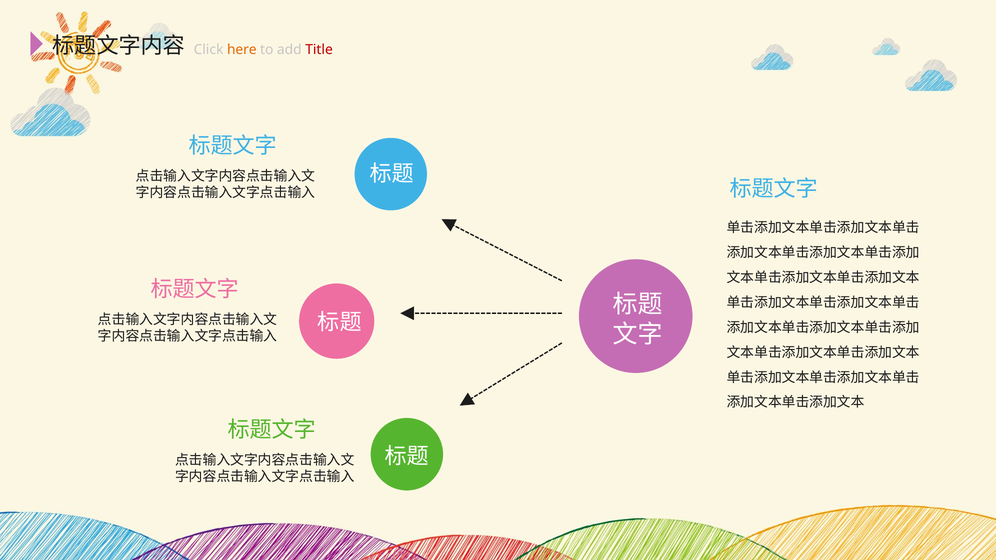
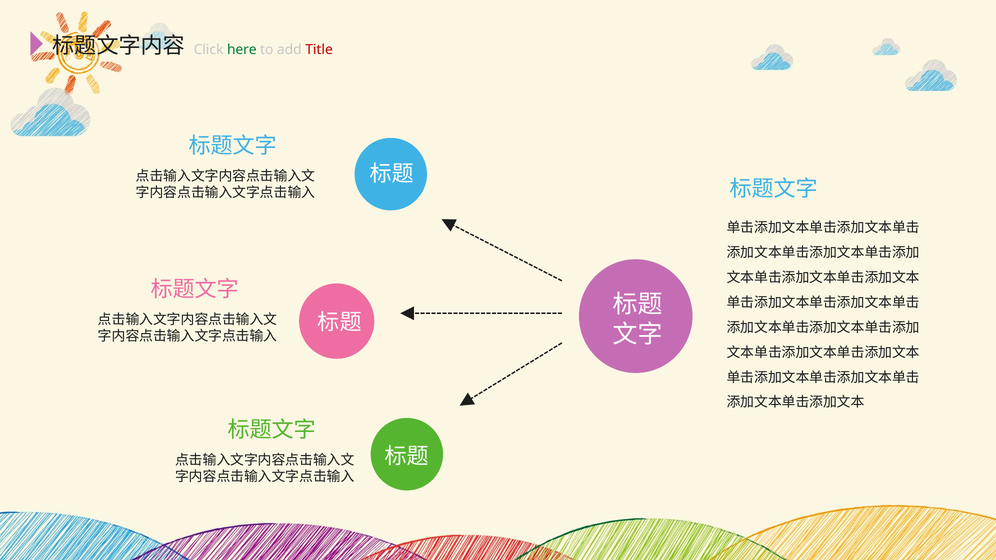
here colour: orange -> green (242, 50)
